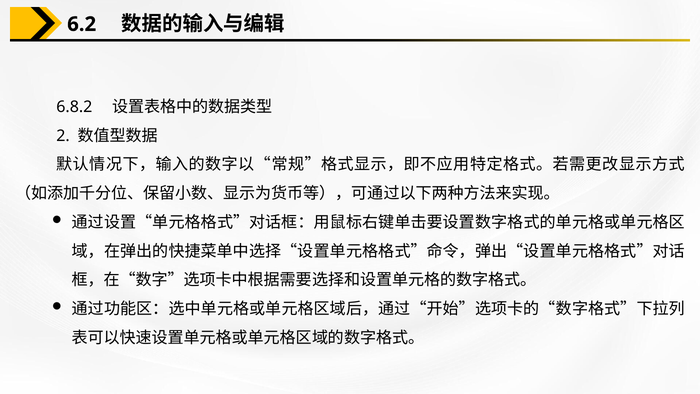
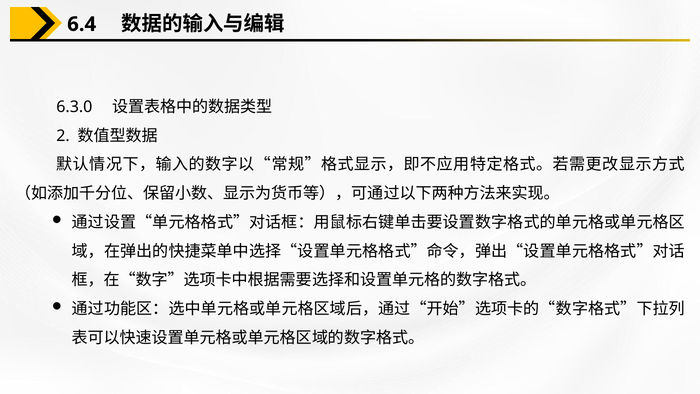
6.2: 6.2 -> 6.4 (82, 24)
6.8.2: 6.8.2 -> 6.3.0 (74, 107)
